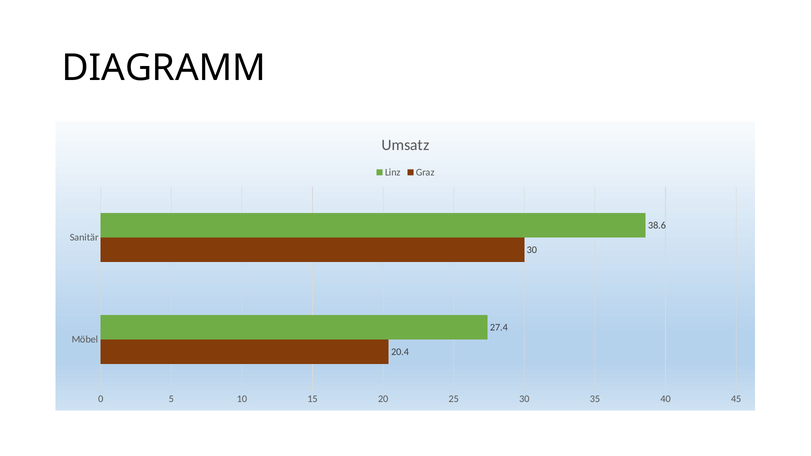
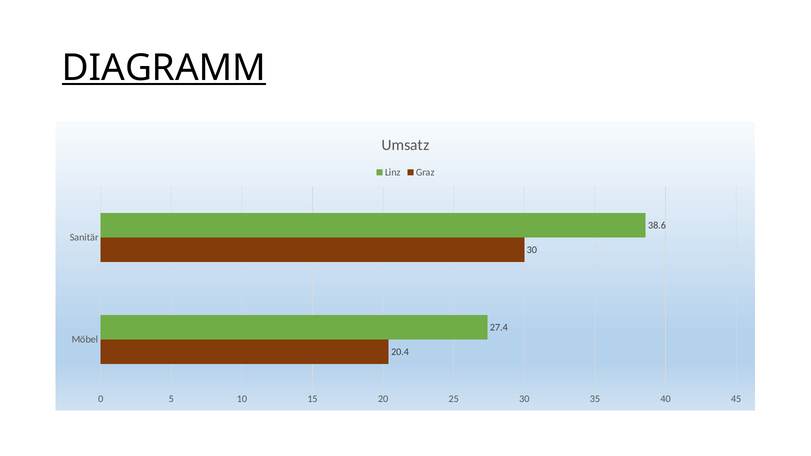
DIAGRAMM underline: none -> present (164, 68)
